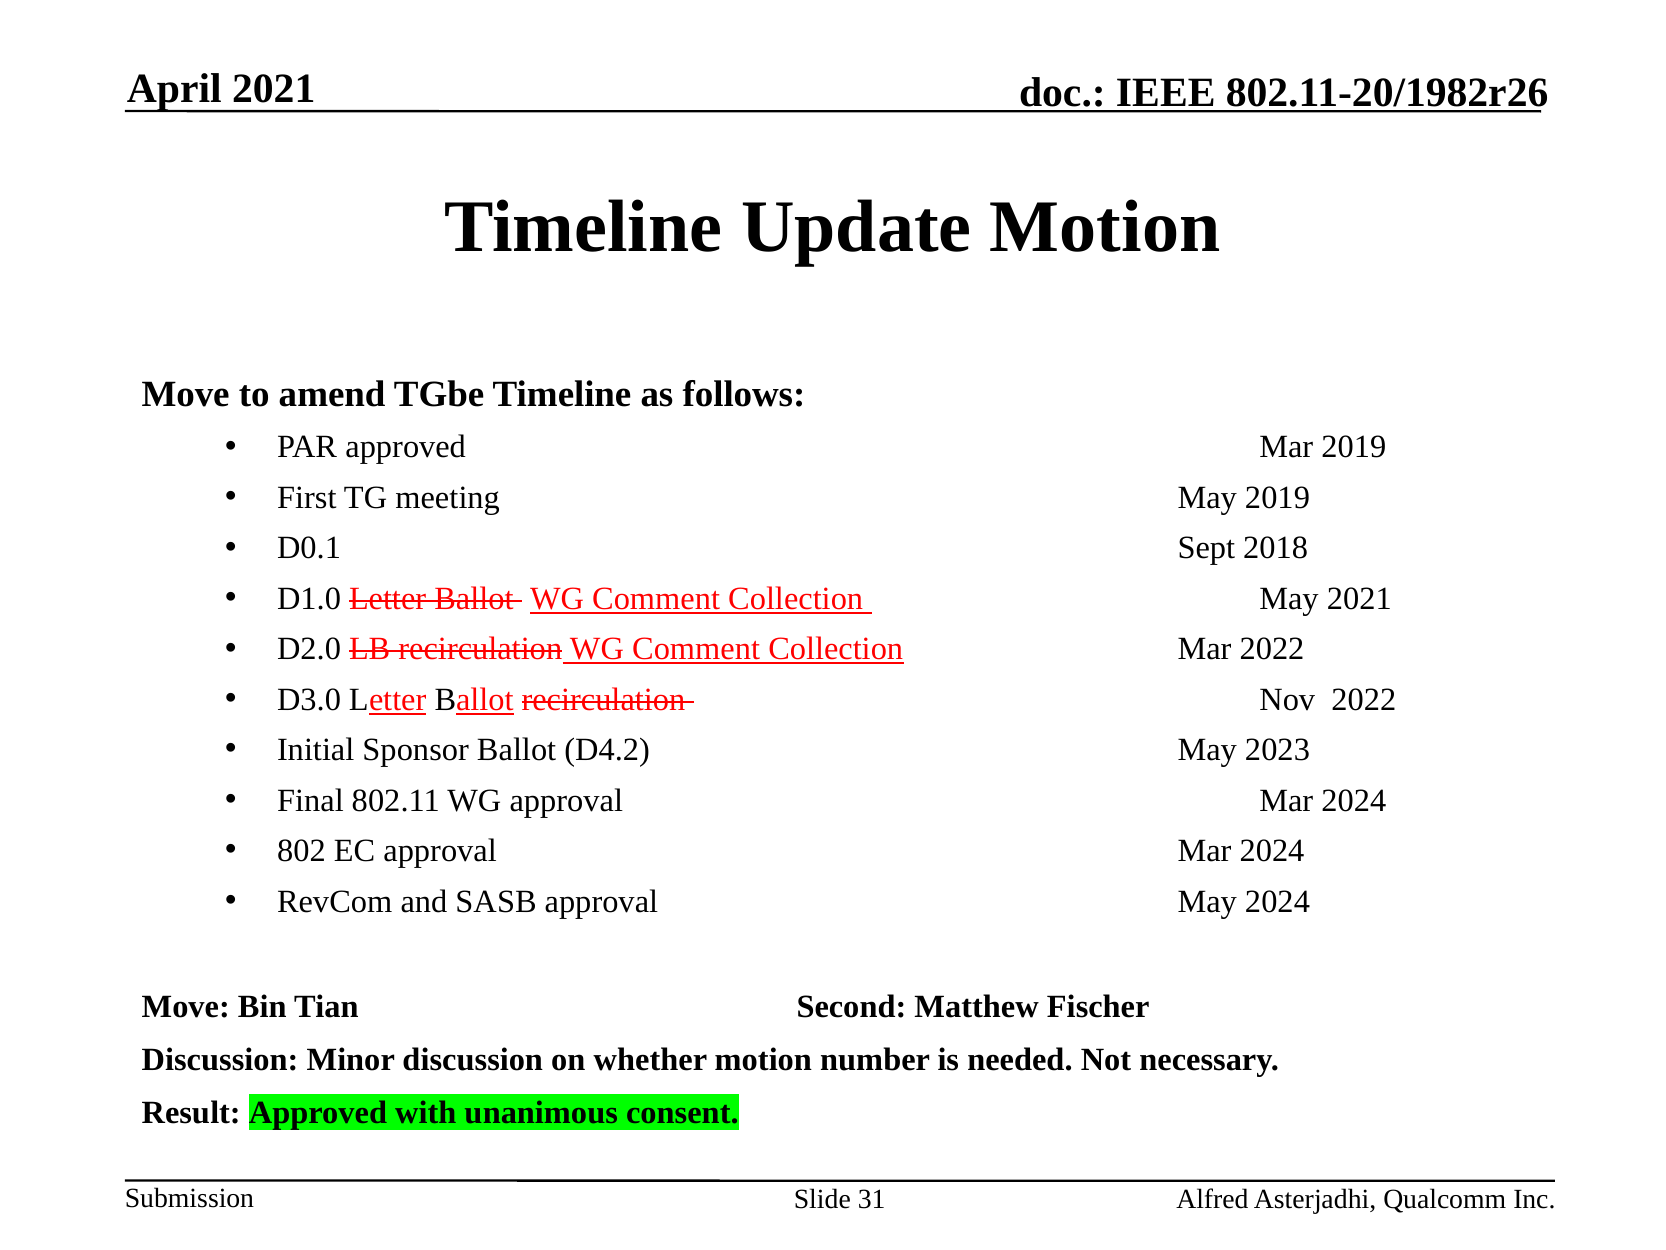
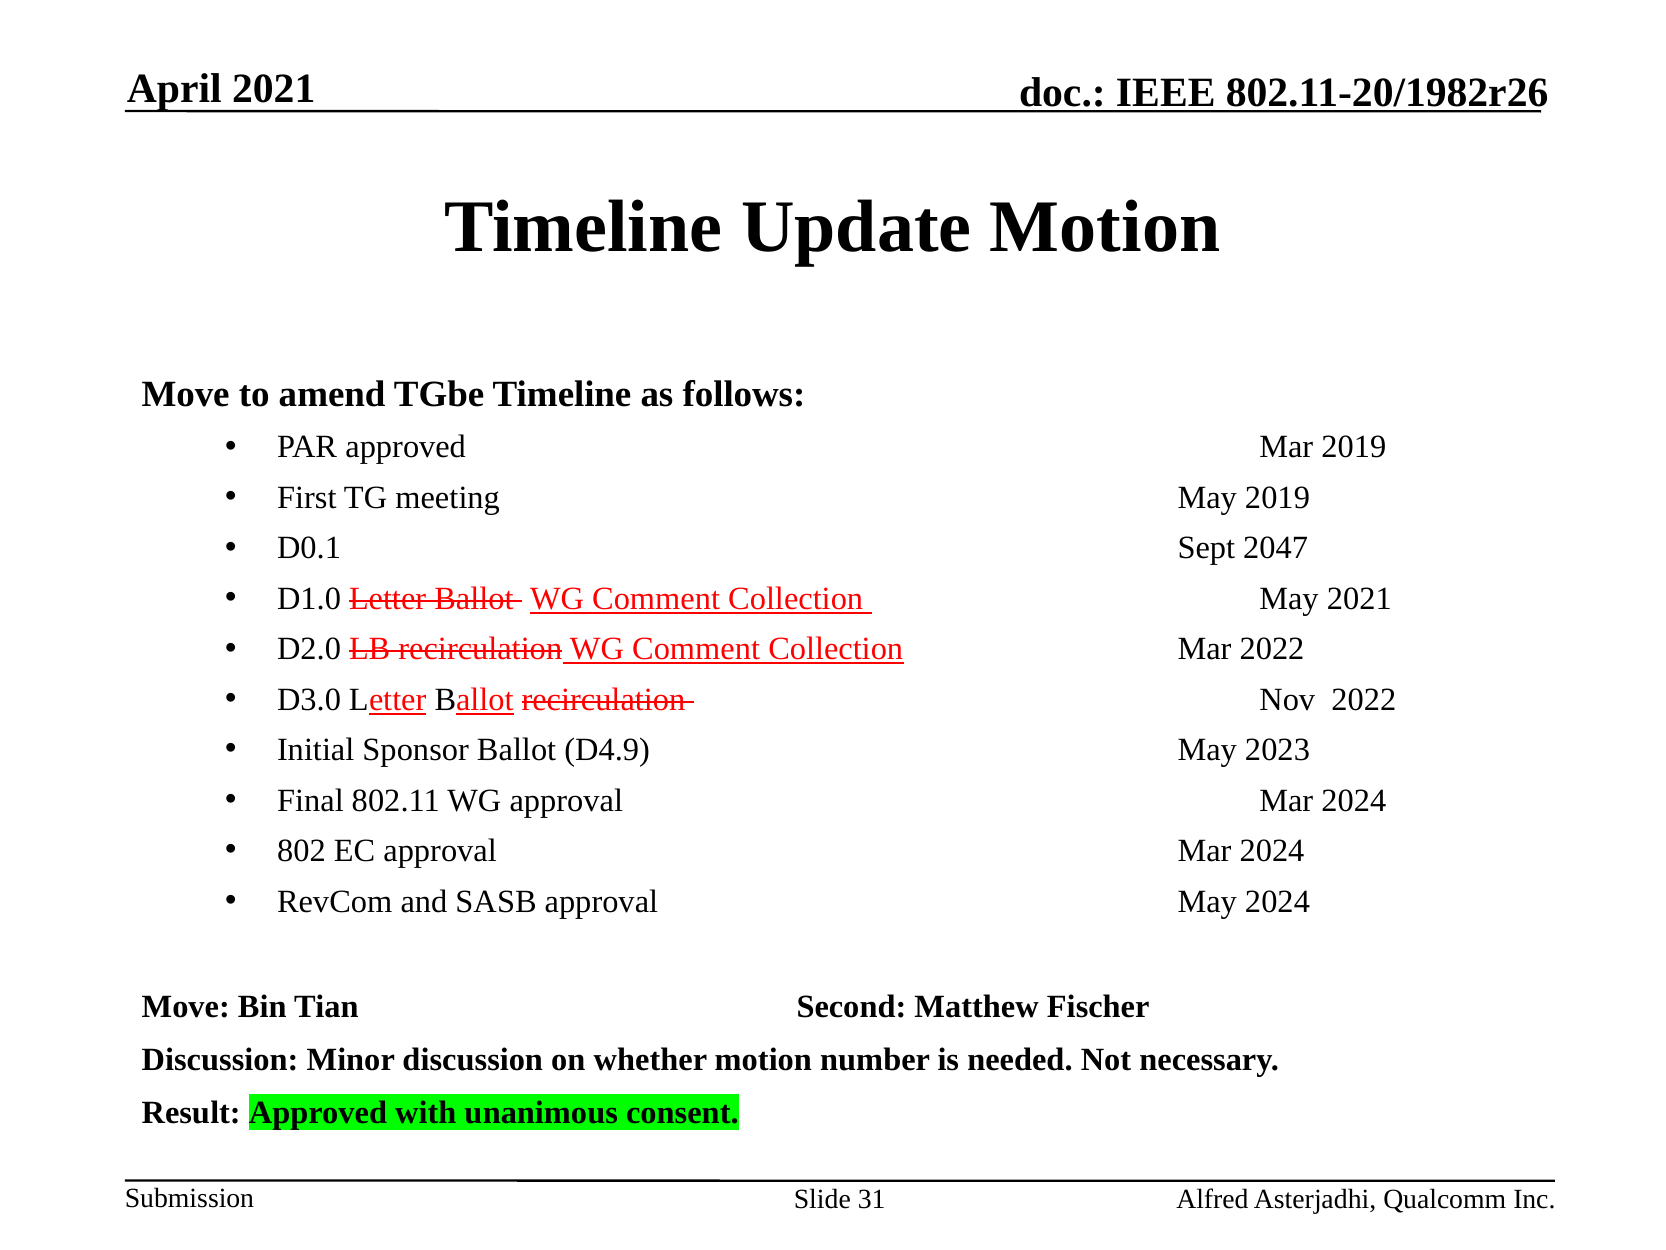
2018: 2018 -> 2047 (1276, 548)
D4.2: D4.2 -> D4.9 (607, 750)
